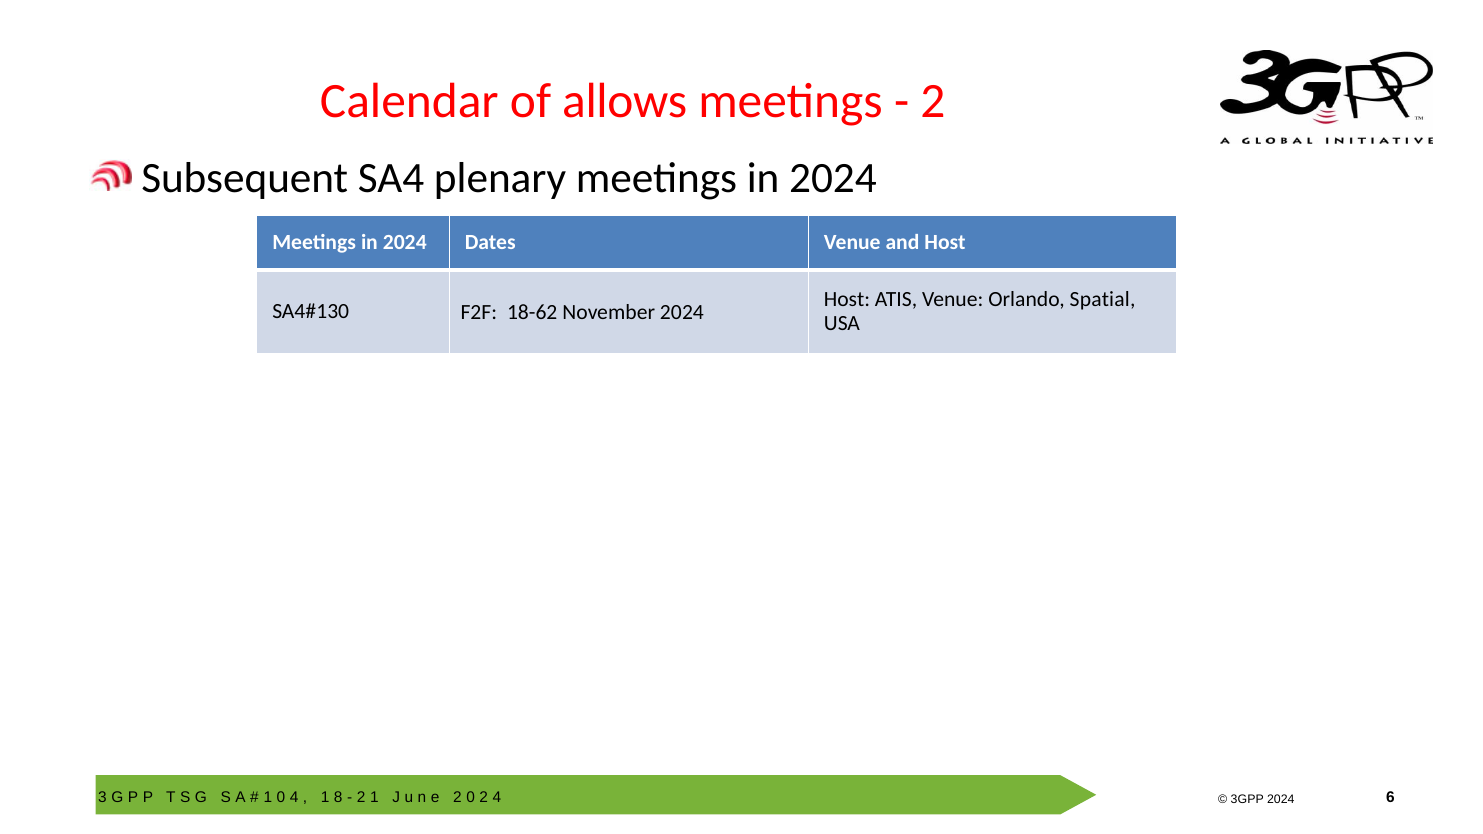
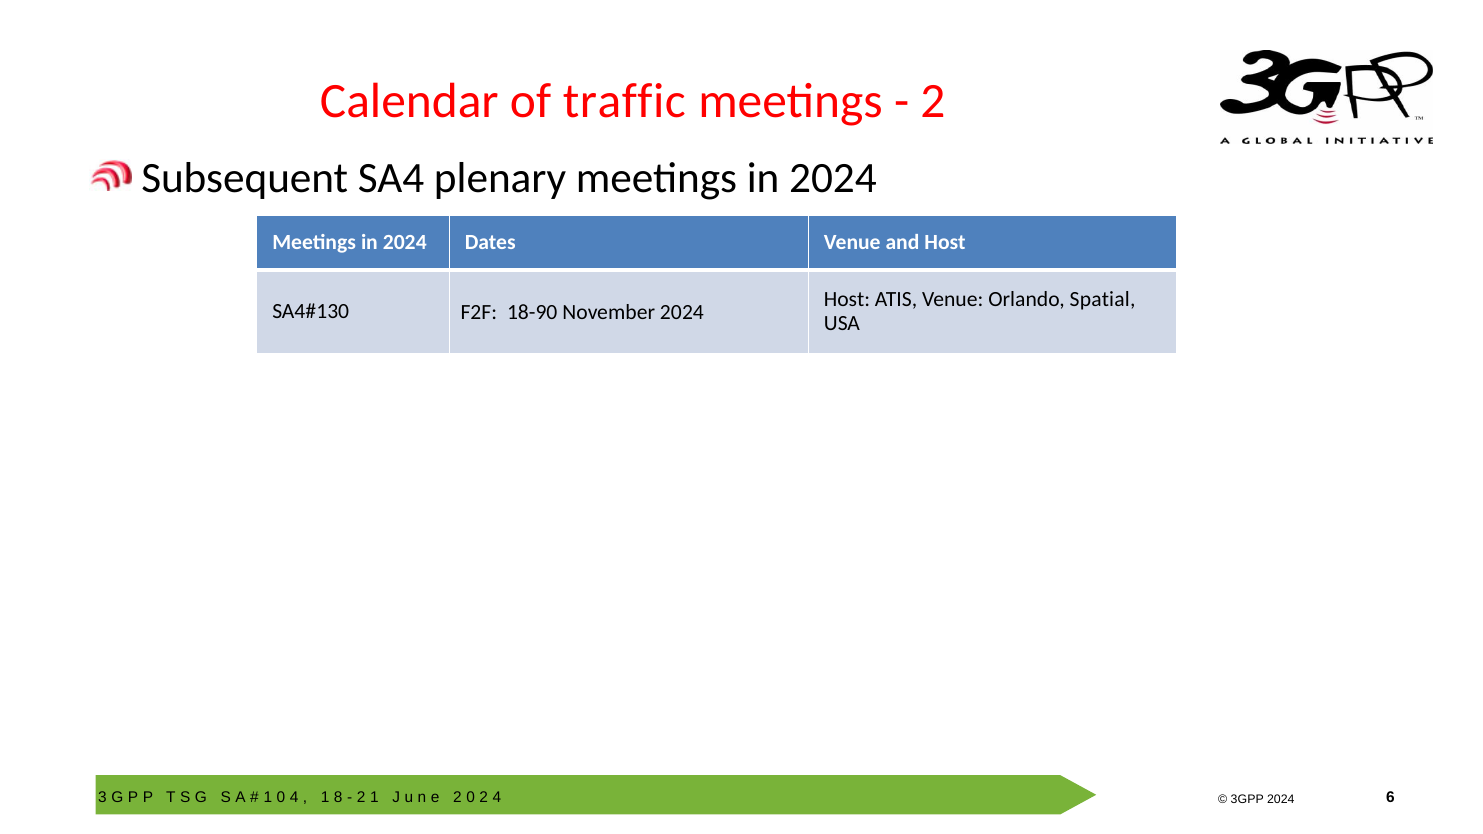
allows: allows -> traffic (624, 101)
18-62: 18-62 -> 18-90 (532, 312)
